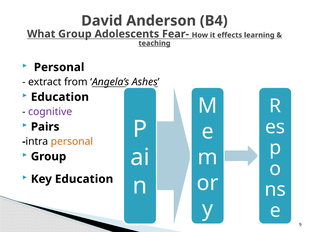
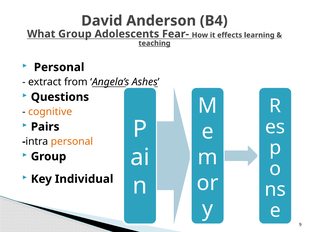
Education: Education -> Questions (60, 97)
cognitive colour: purple -> orange (50, 112)
Key Education: Education -> Individual (84, 179)
